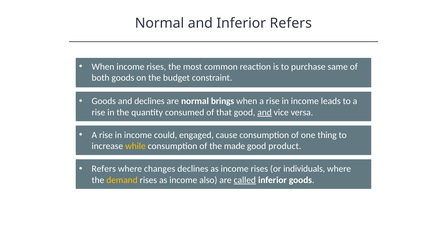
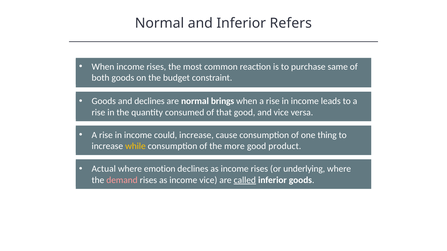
and underline: present -> none (265, 113)
could engaged: engaged -> increase (196, 135)
made: made -> more (234, 146)
Refers: Refers -> Actual (104, 169)
changes: changes -> emotion (160, 169)
individuals: individuals -> underlying (304, 169)
demand colour: yellow -> pink (122, 180)
income also: also -> vice (208, 180)
